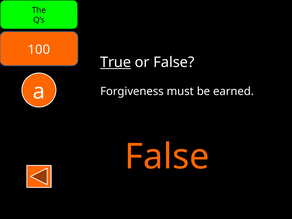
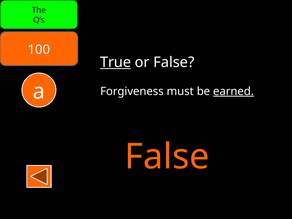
earned underline: none -> present (234, 91)
